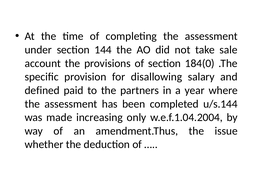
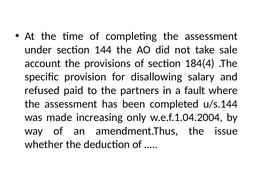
184(0: 184(0 -> 184(4 (200, 63)
defined: defined -> refused (42, 90)
year: year -> fault (195, 90)
